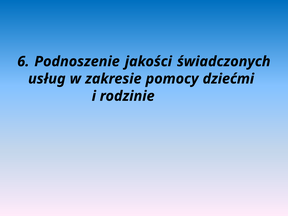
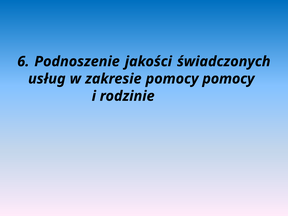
pomocy dziećmi: dziećmi -> pomocy (228, 79)
